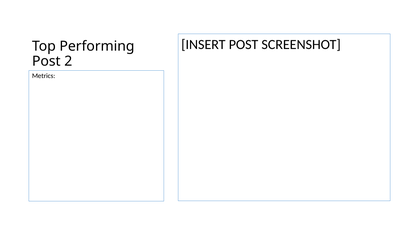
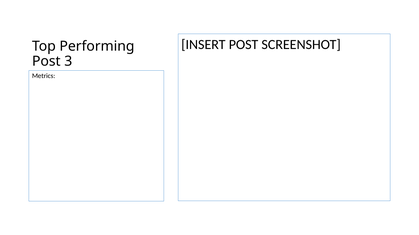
2: 2 -> 3 (68, 61)
